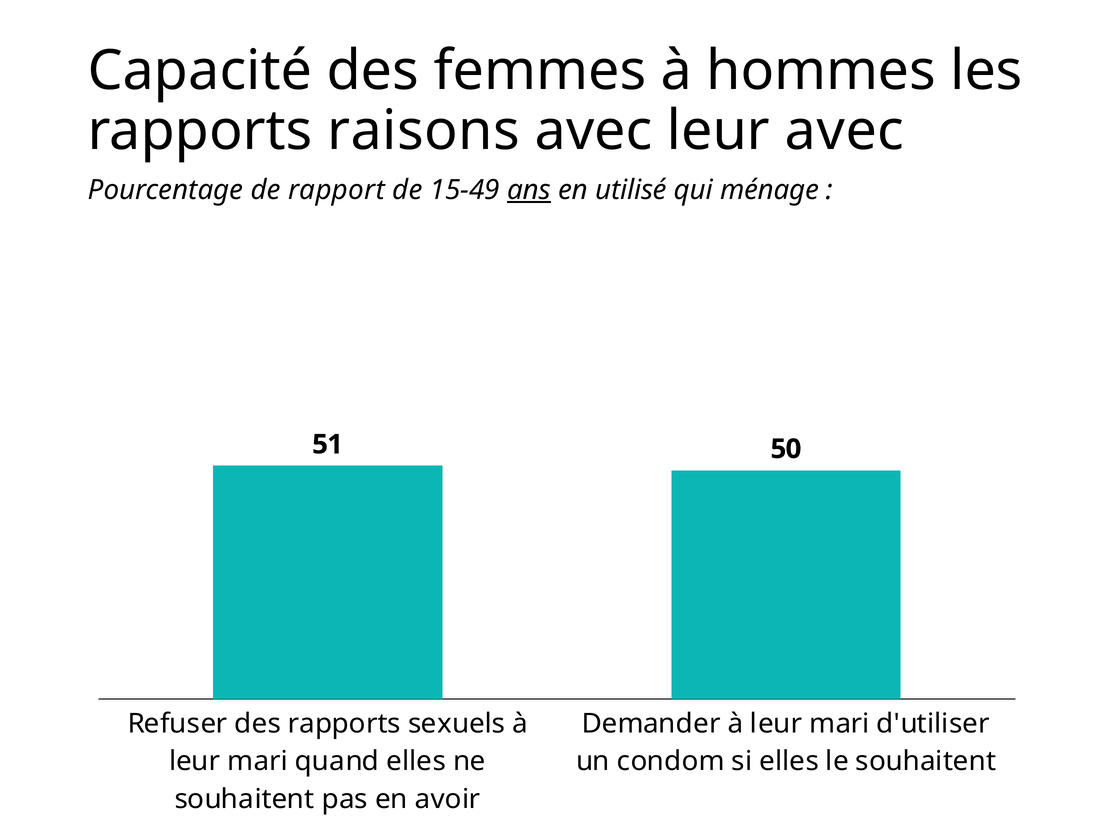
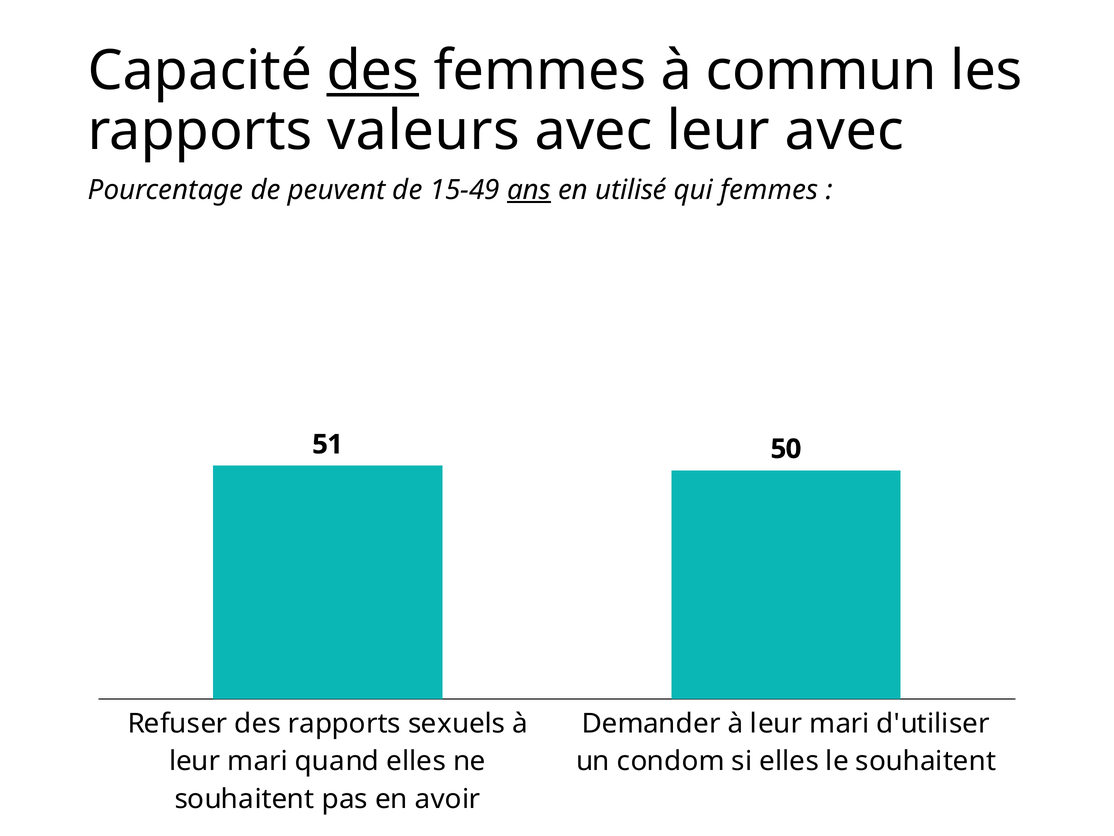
des underline: none -> present (373, 71)
hommes: hommes -> commun (821, 71)
raisons: raisons -> valeurs (423, 131)
rapport: rapport -> peuvent (337, 190)
qui ménage: ménage -> femmes (769, 190)
